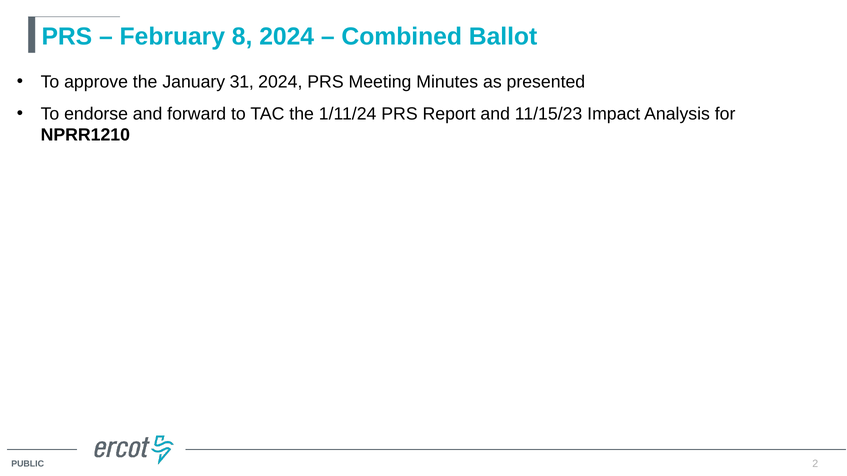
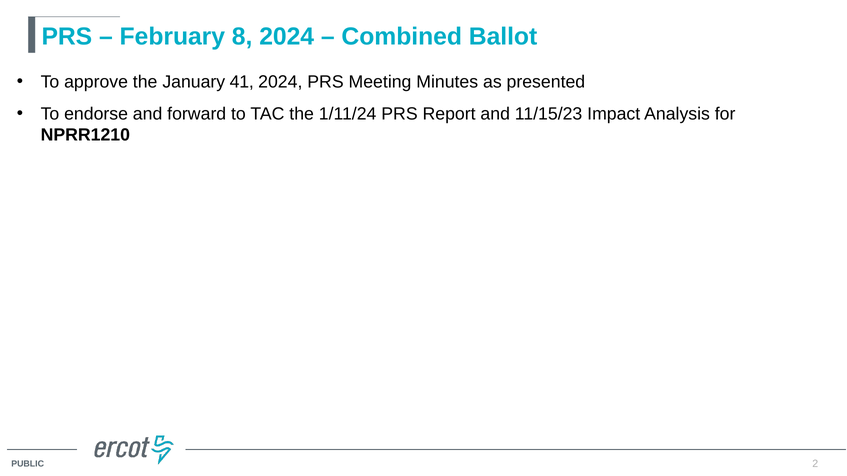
31: 31 -> 41 (242, 82)
